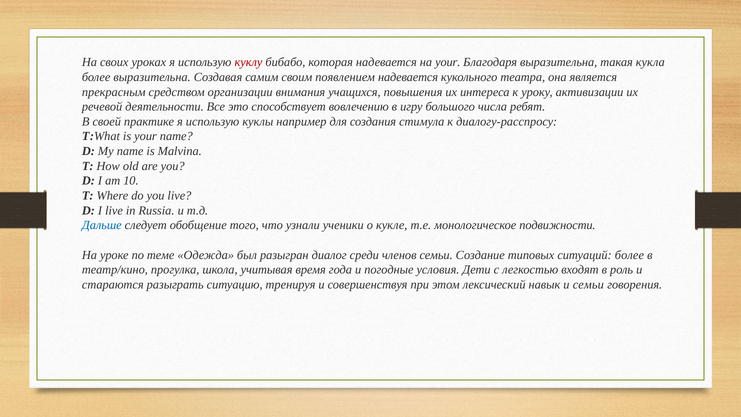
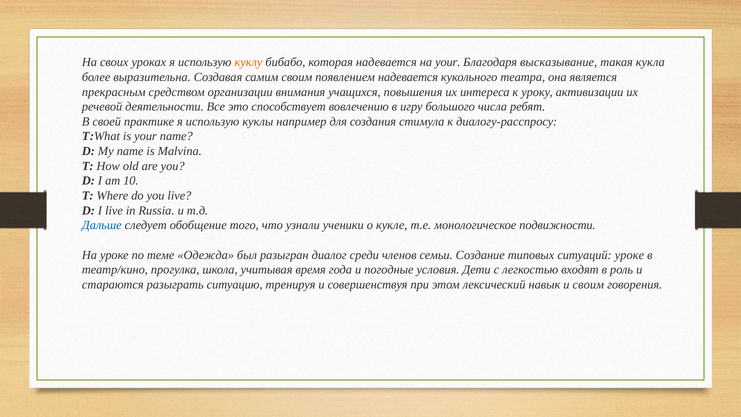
куклу colour: red -> orange (248, 62)
Благодаря выразительна: выразительна -> высказывание (559, 62)
ситуаций более: более -> уроке (629, 255)
и семьи: семьи -> своим (588, 284)
